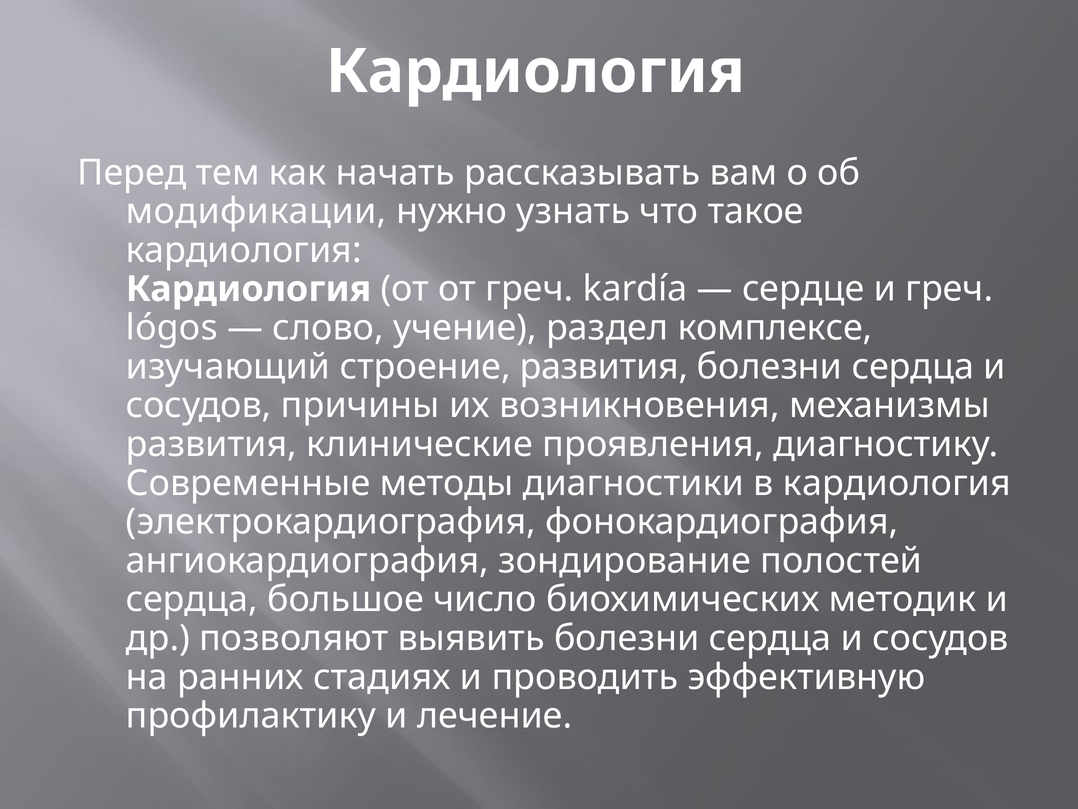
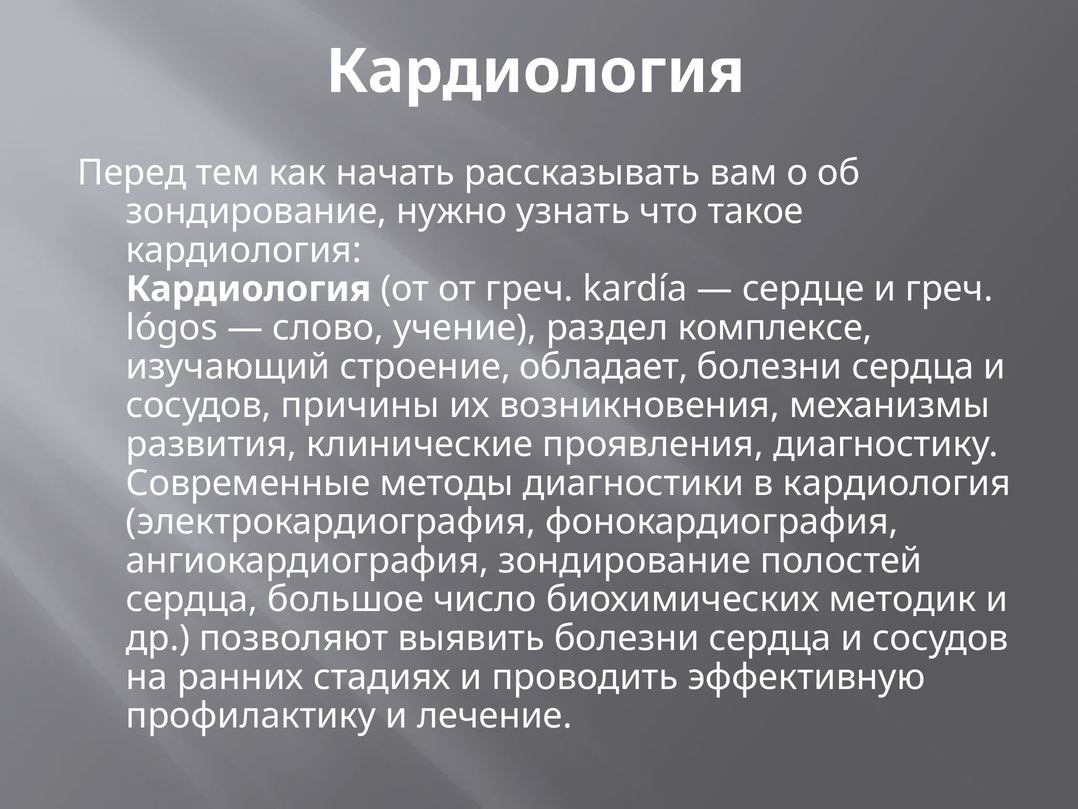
модификации: модификации -> зондирование (256, 211)
строение развития: развития -> обладает (604, 366)
